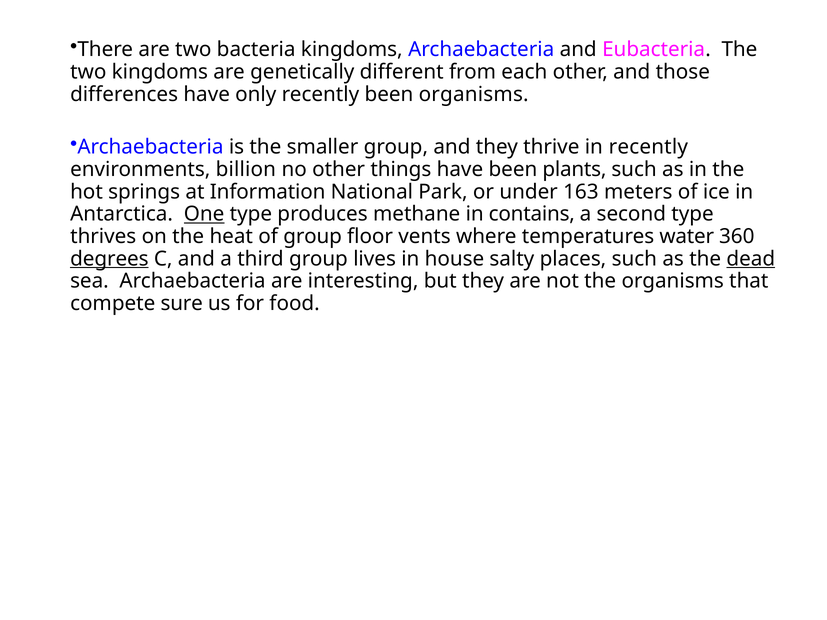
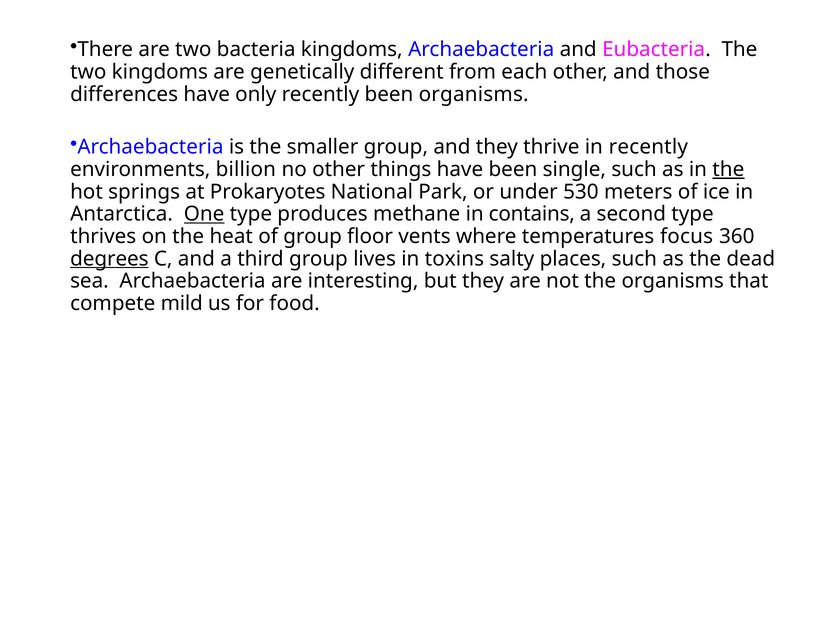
plants: plants -> single (574, 169)
the underline: none -> present (728, 169)
Information: Information -> Prokaryotes (268, 192)
163: 163 -> 530 (581, 192)
water: water -> focus (687, 236)
house: house -> toxins (454, 259)
dead underline: present -> none (751, 259)
sure: sure -> mild (182, 303)
